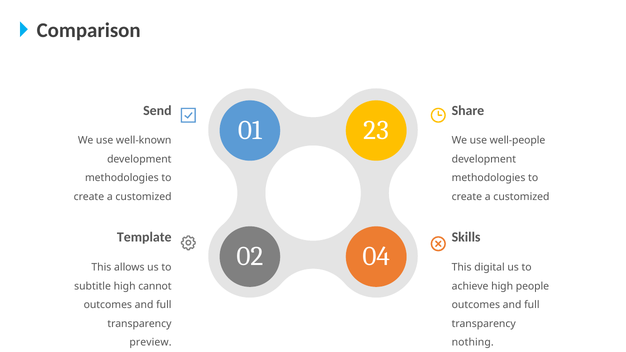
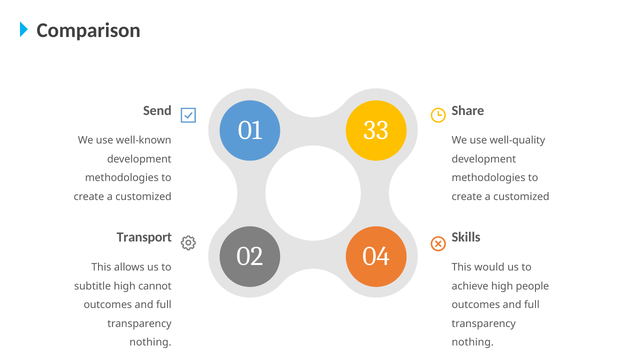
23: 23 -> 33 (376, 131)
well-people: well-people -> well-quality (517, 140)
Template: Template -> Transport (144, 238)
digital: digital -> would (489, 268)
preview: preview -> nothing (150, 343)
